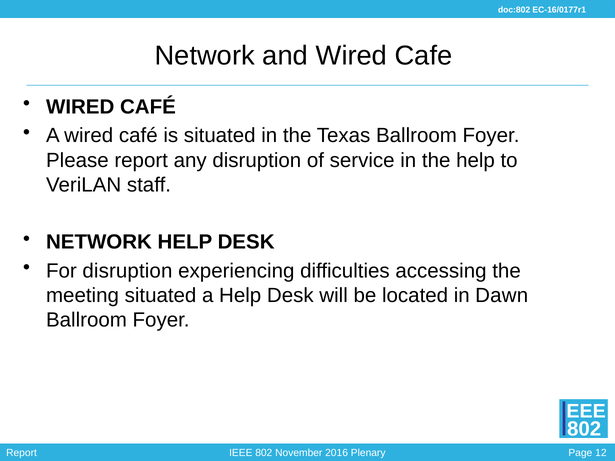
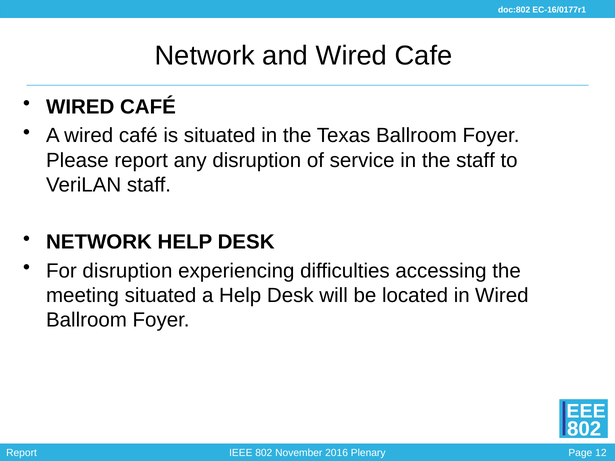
the help: help -> staff (475, 160)
in Dawn: Dawn -> Wired (502, 296)
